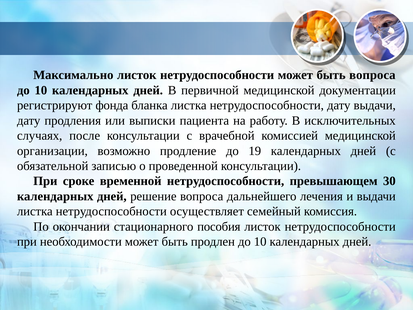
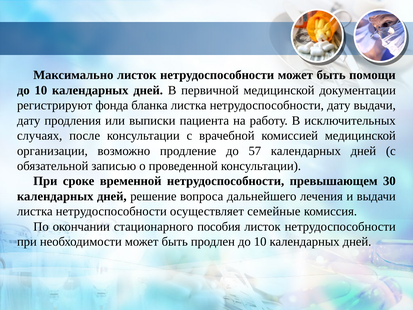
быть вопроса: вопроса -> помощи (372, 75)
19: 19 -> 57 (255, 151)
семейный: семейный -> семейные (274, 211)
